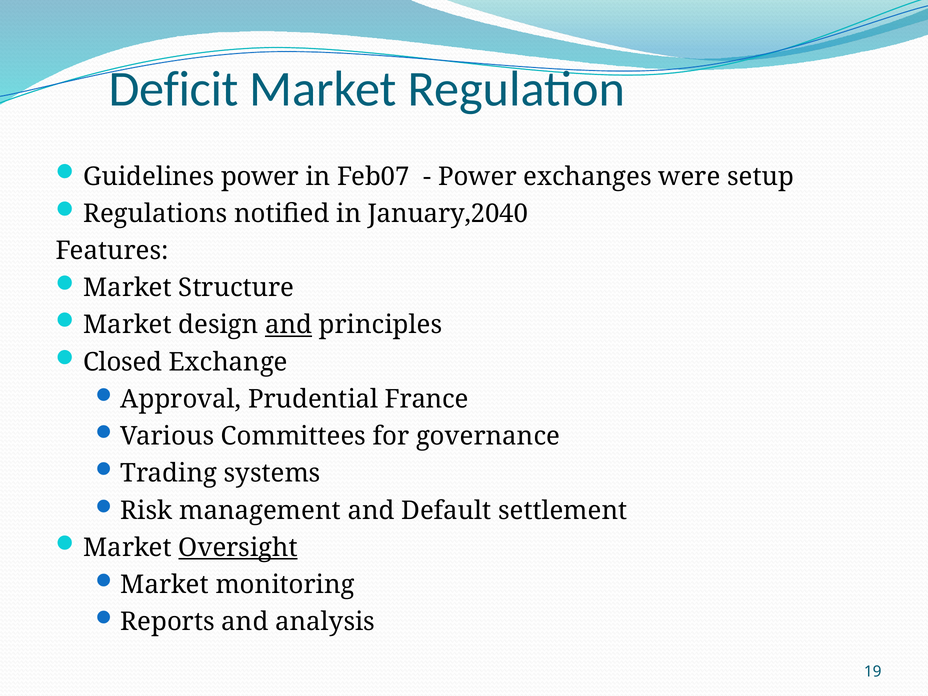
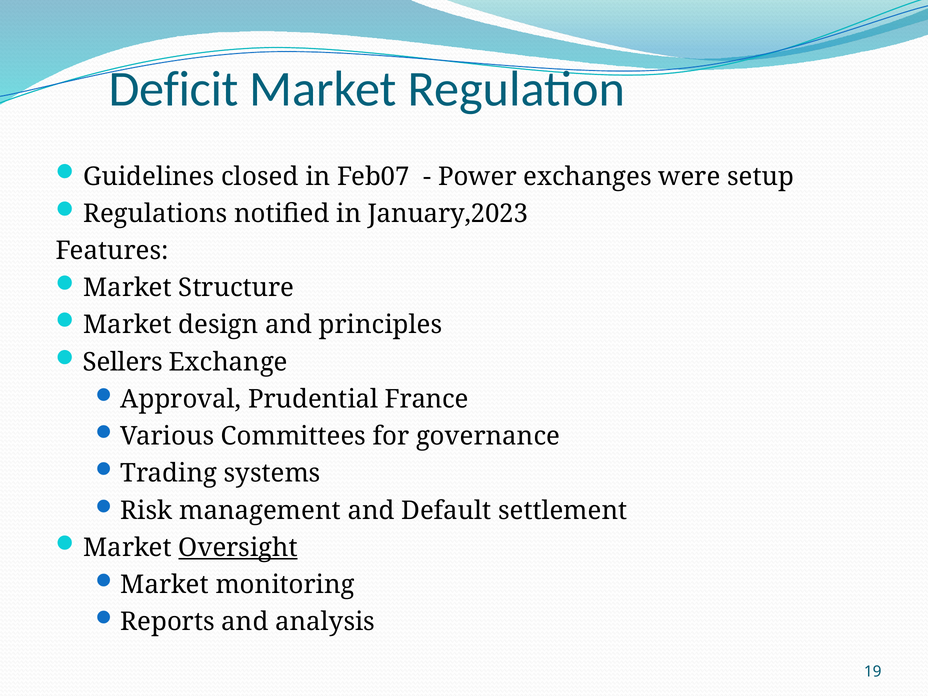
Guidelines power: power -> closed (260, 177)
January,2040: January,2040 -> January,2023 (448, 214)
and underline: present -> none (289, 325)
Closed: Closed -> Sellers (123, 362)
